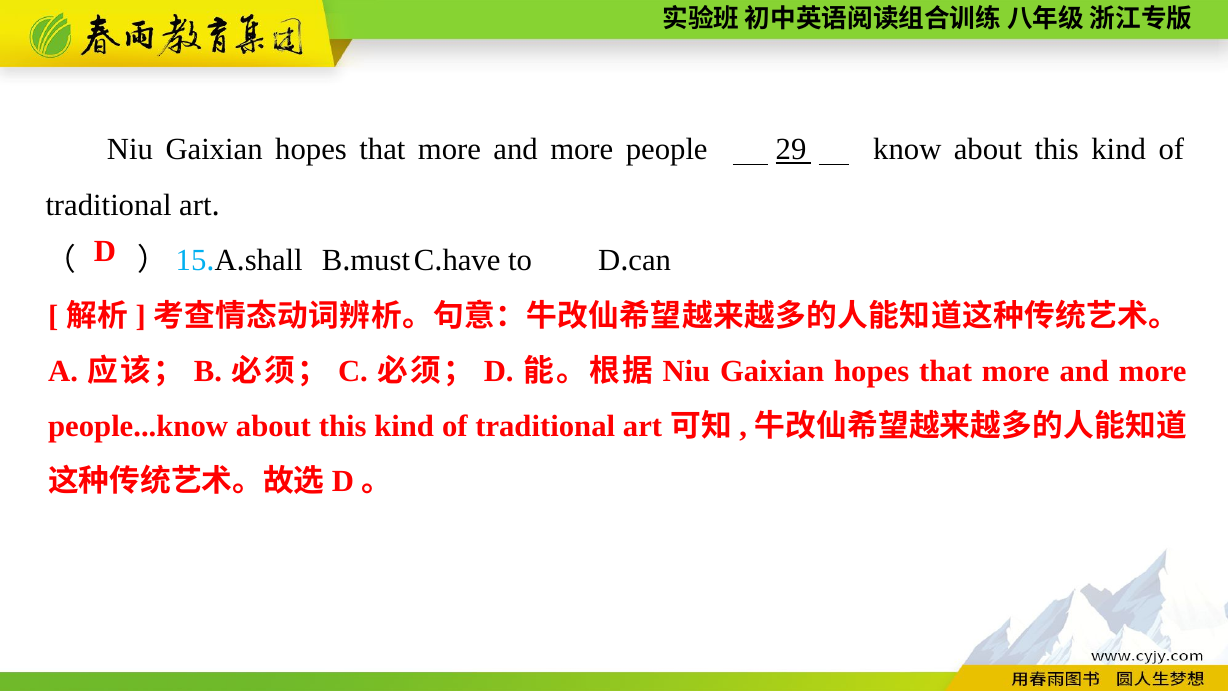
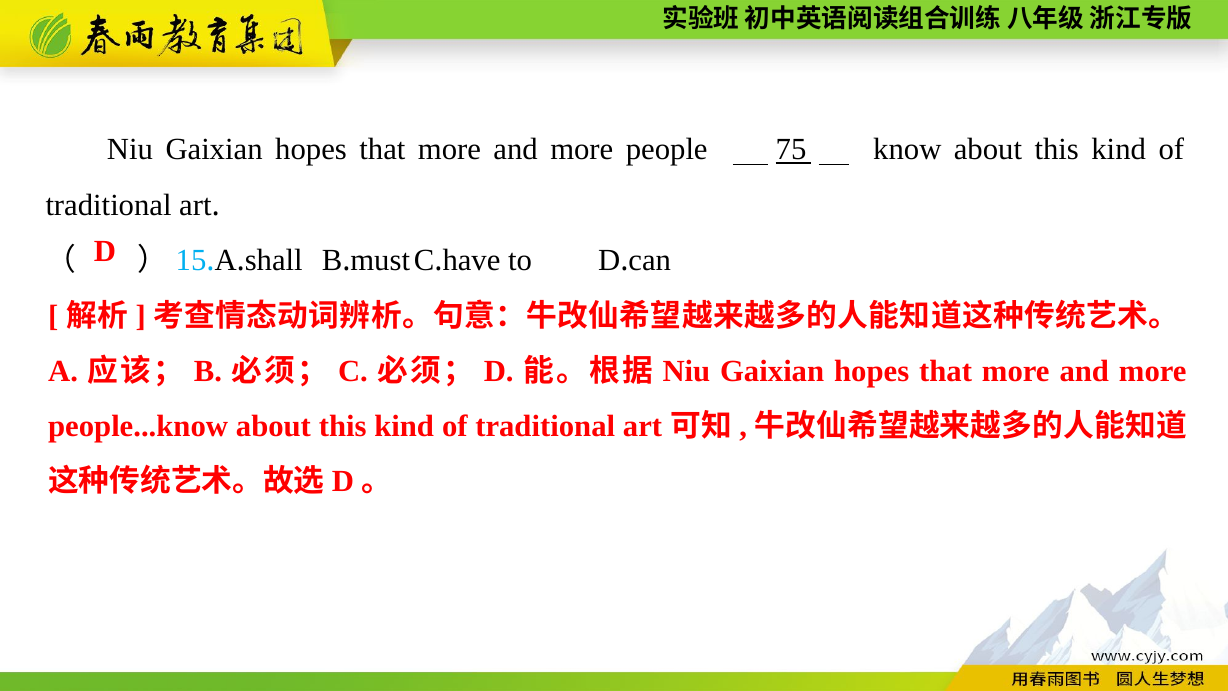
29: 29 -> 75 (791, 150)
